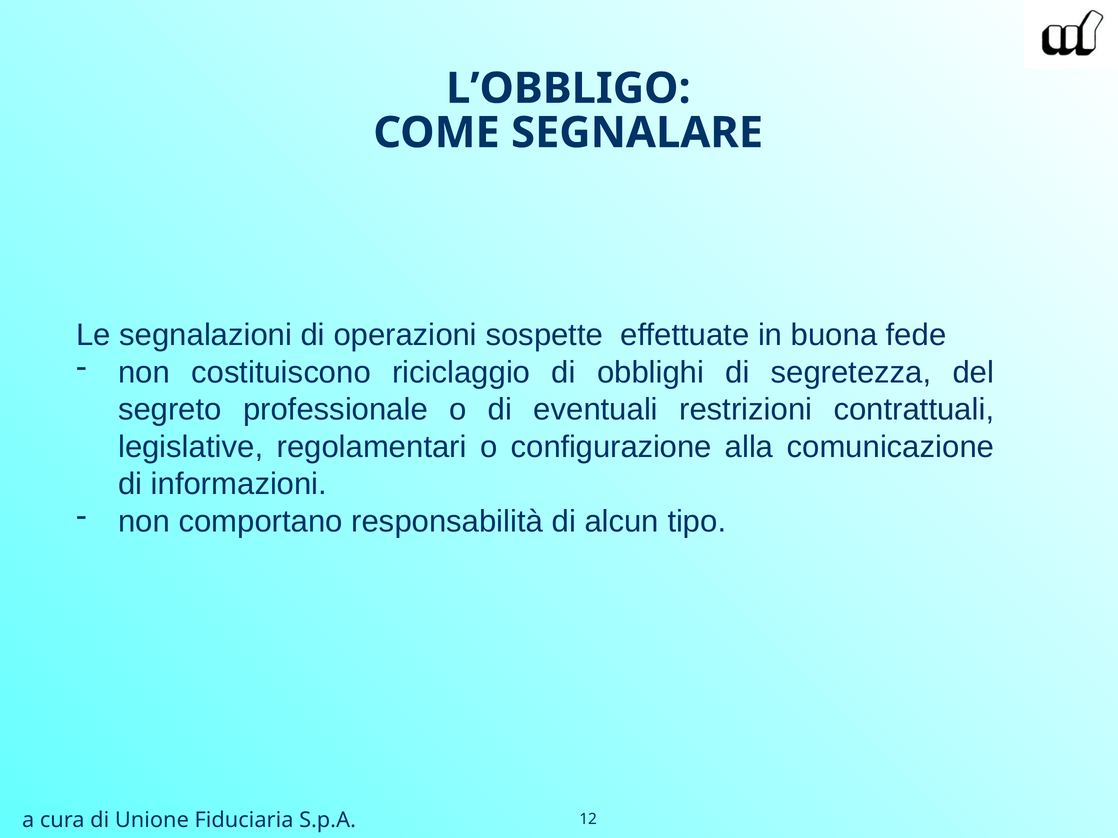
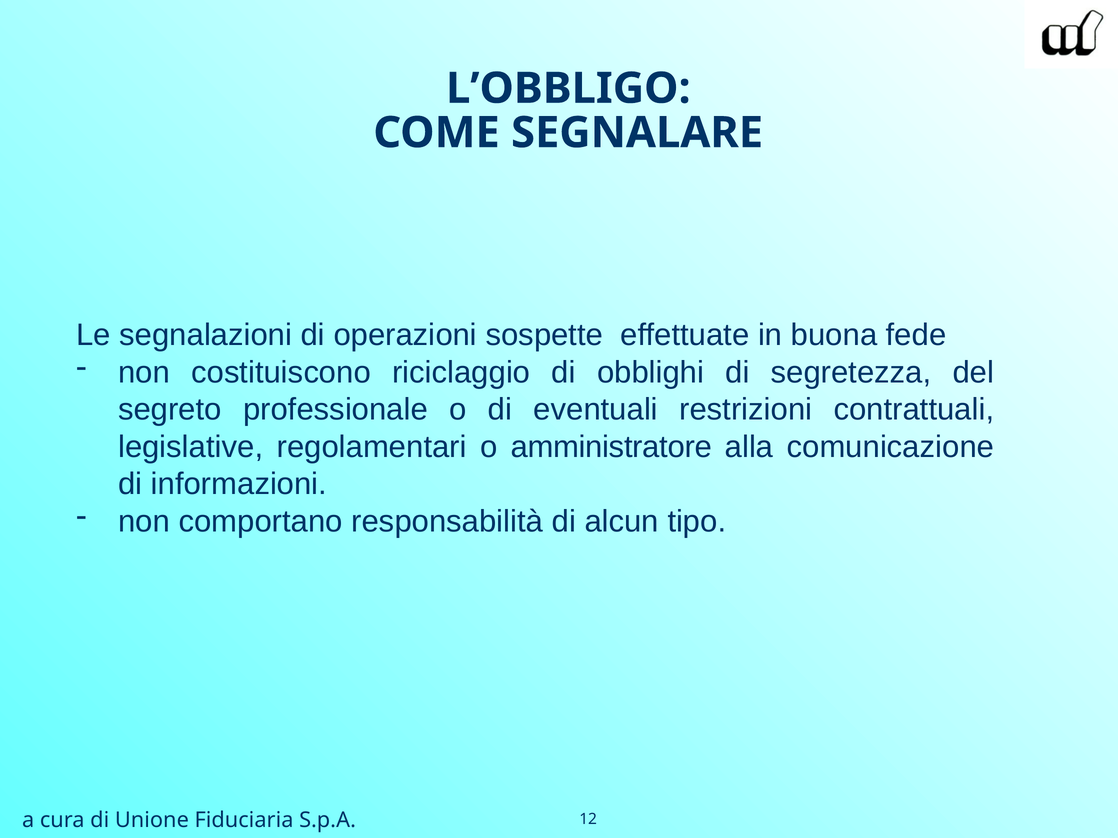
configurazione: configurazione -> amministratore (611, 447)
